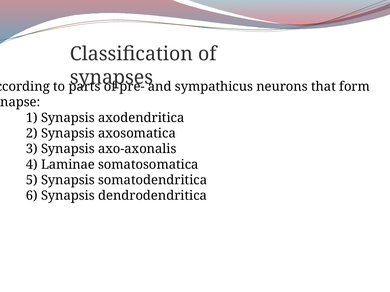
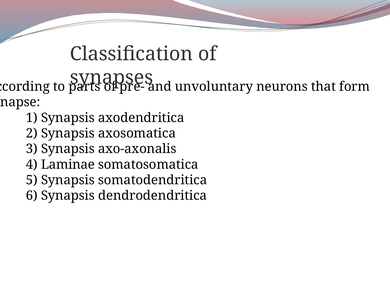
sympathicus: sympathicus -> unvoluntary (214, 87)
